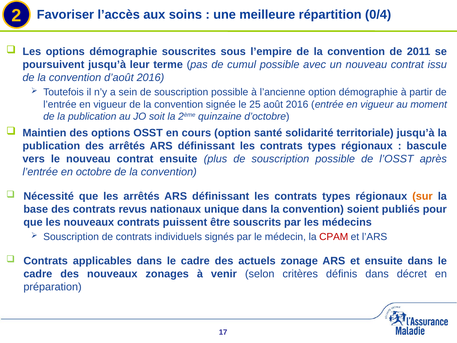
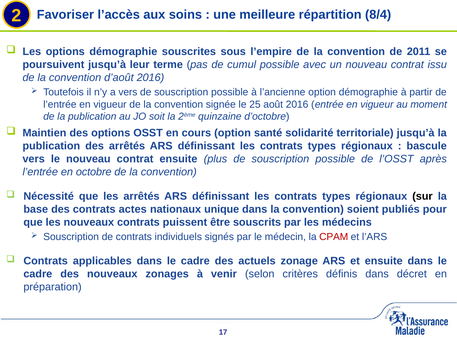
0/4: 0/4 -> 8/4 (378, 15)
a sein: sein -> vers (128, 92)
sur colour: orange -> black (422, 196)
revus: revus -> actes (133, 209)
